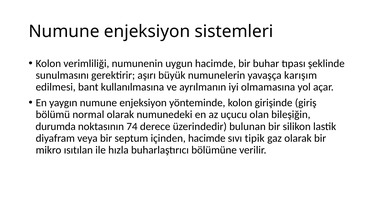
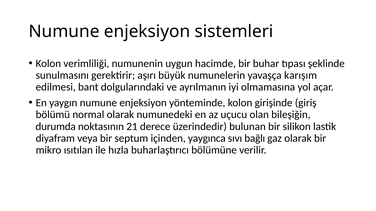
kullanılmasına: kullanılmasına -> dolgularındaki (132, 87)
74: 74 -> 21 (132, 127)
içinden hacimde: hacimde -> yaygınca (207, 139)
tipik: tipik -> bağlı (255, 139)
